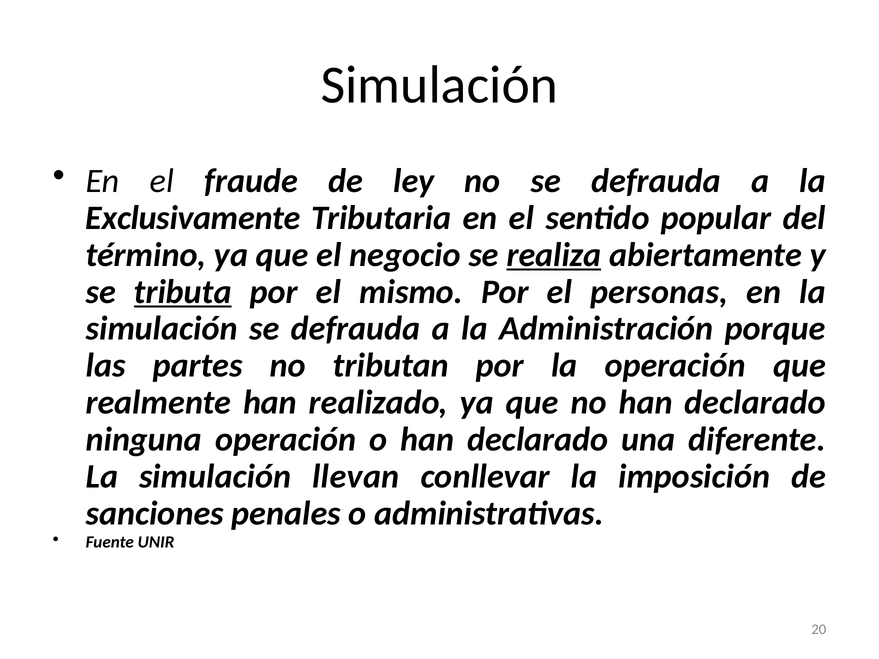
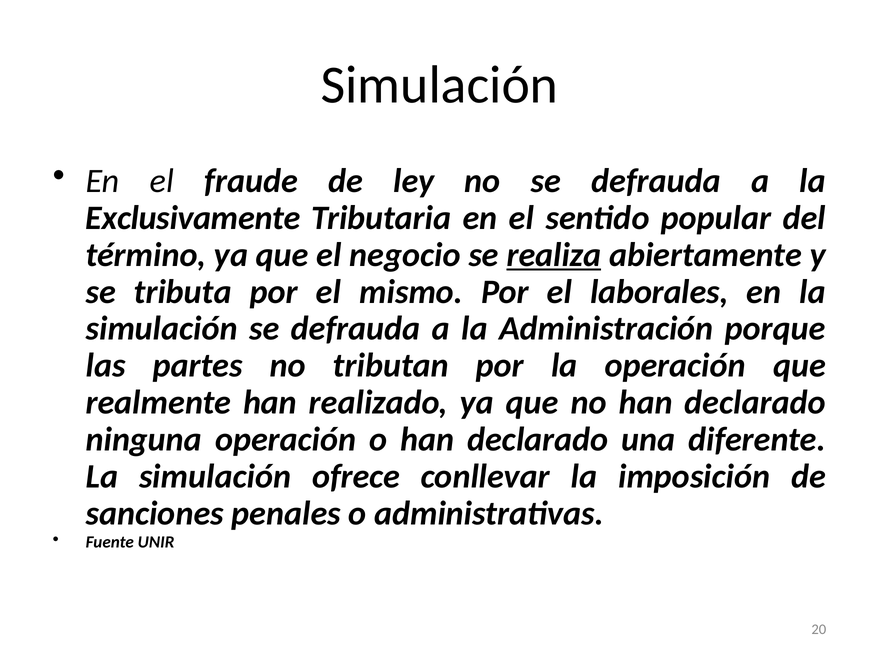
tributa underline: present -> none (183, 292)
personas: personas -> laborales (659, 292)
llevan: llevan -> ofrece (356, 477)
